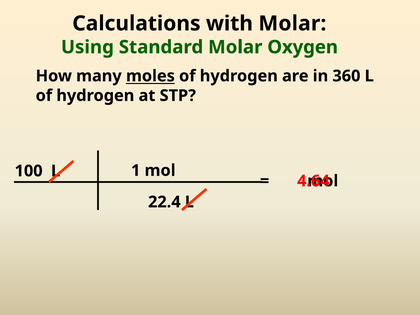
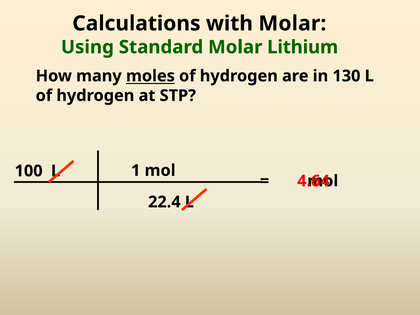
Oxygen: Oxygen -> Lithium (303, 47)
360: 360 -> 130 (346, 76)
